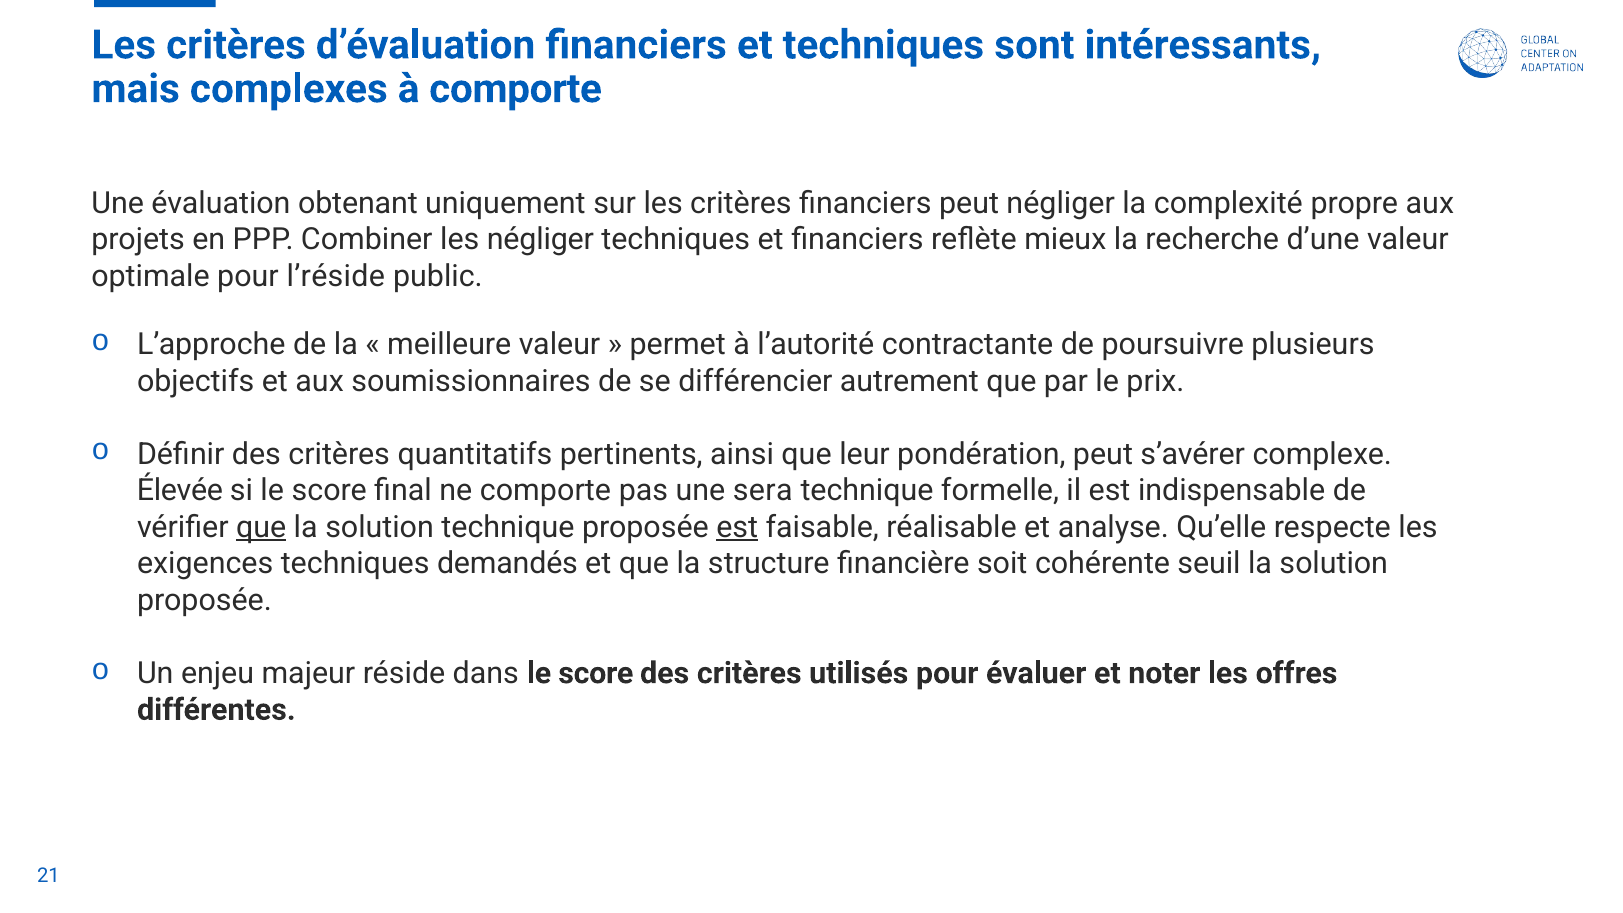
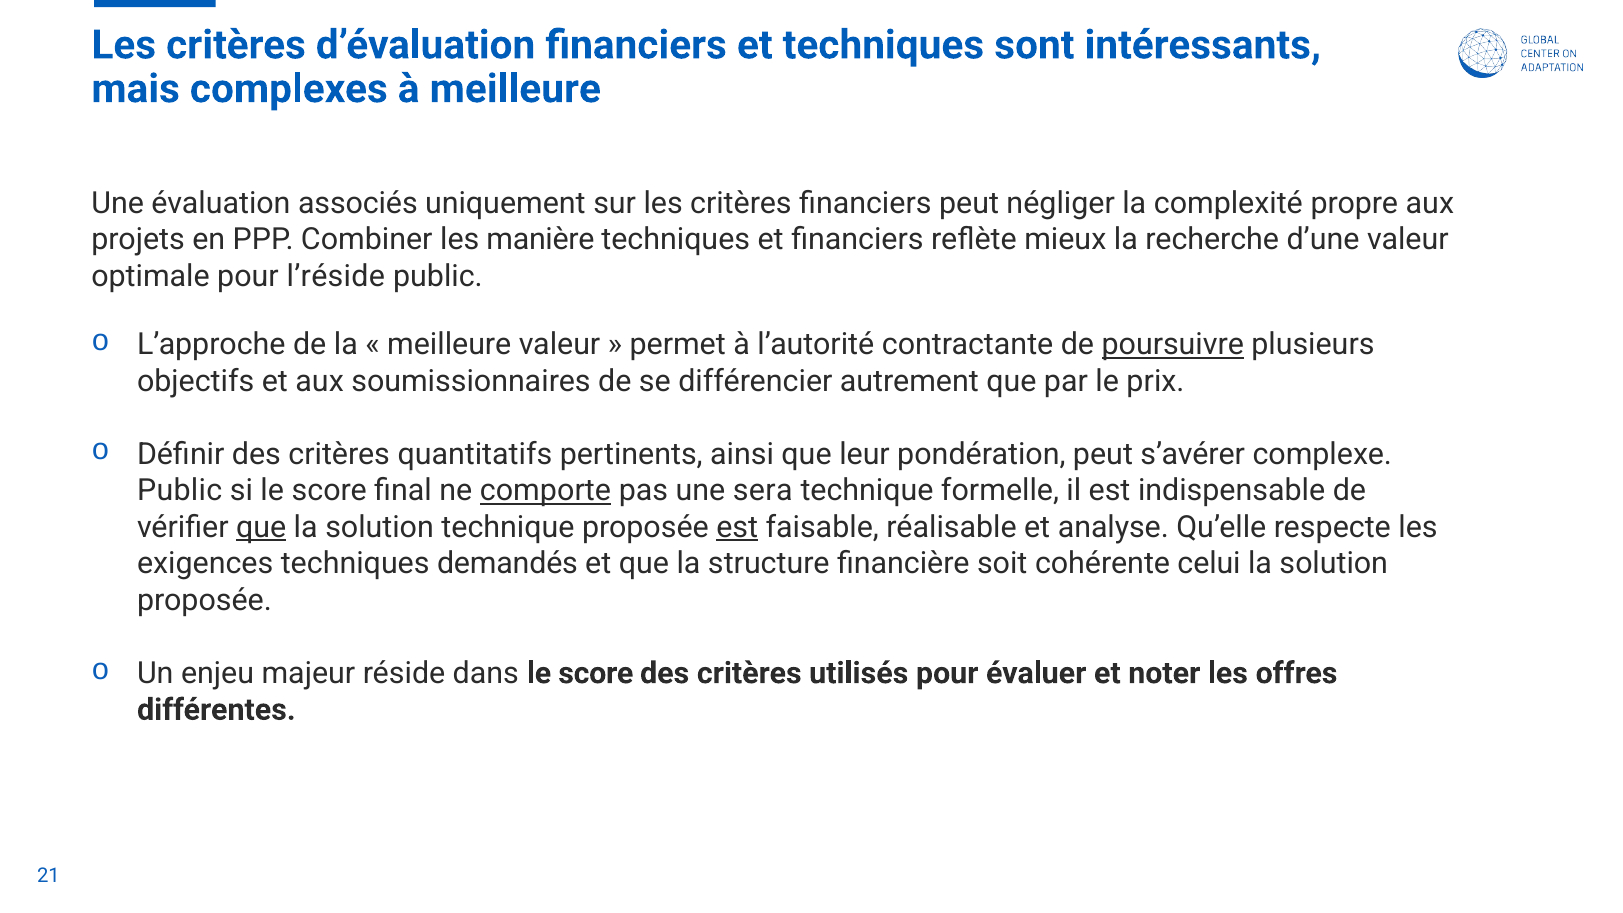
à comporte: comporte -> meilleure (515, 89)
obtenant: obtenant -> associés (358, 203)
les négliger: négliger -> manière (540, 240)
poursuivre underline: none -> present (1173, 344)
Élevée: Élevée -> Public (180, 491)
comporte underline: none -> present (545, 491)
seuil: seuil -> celui (1209, 564)
